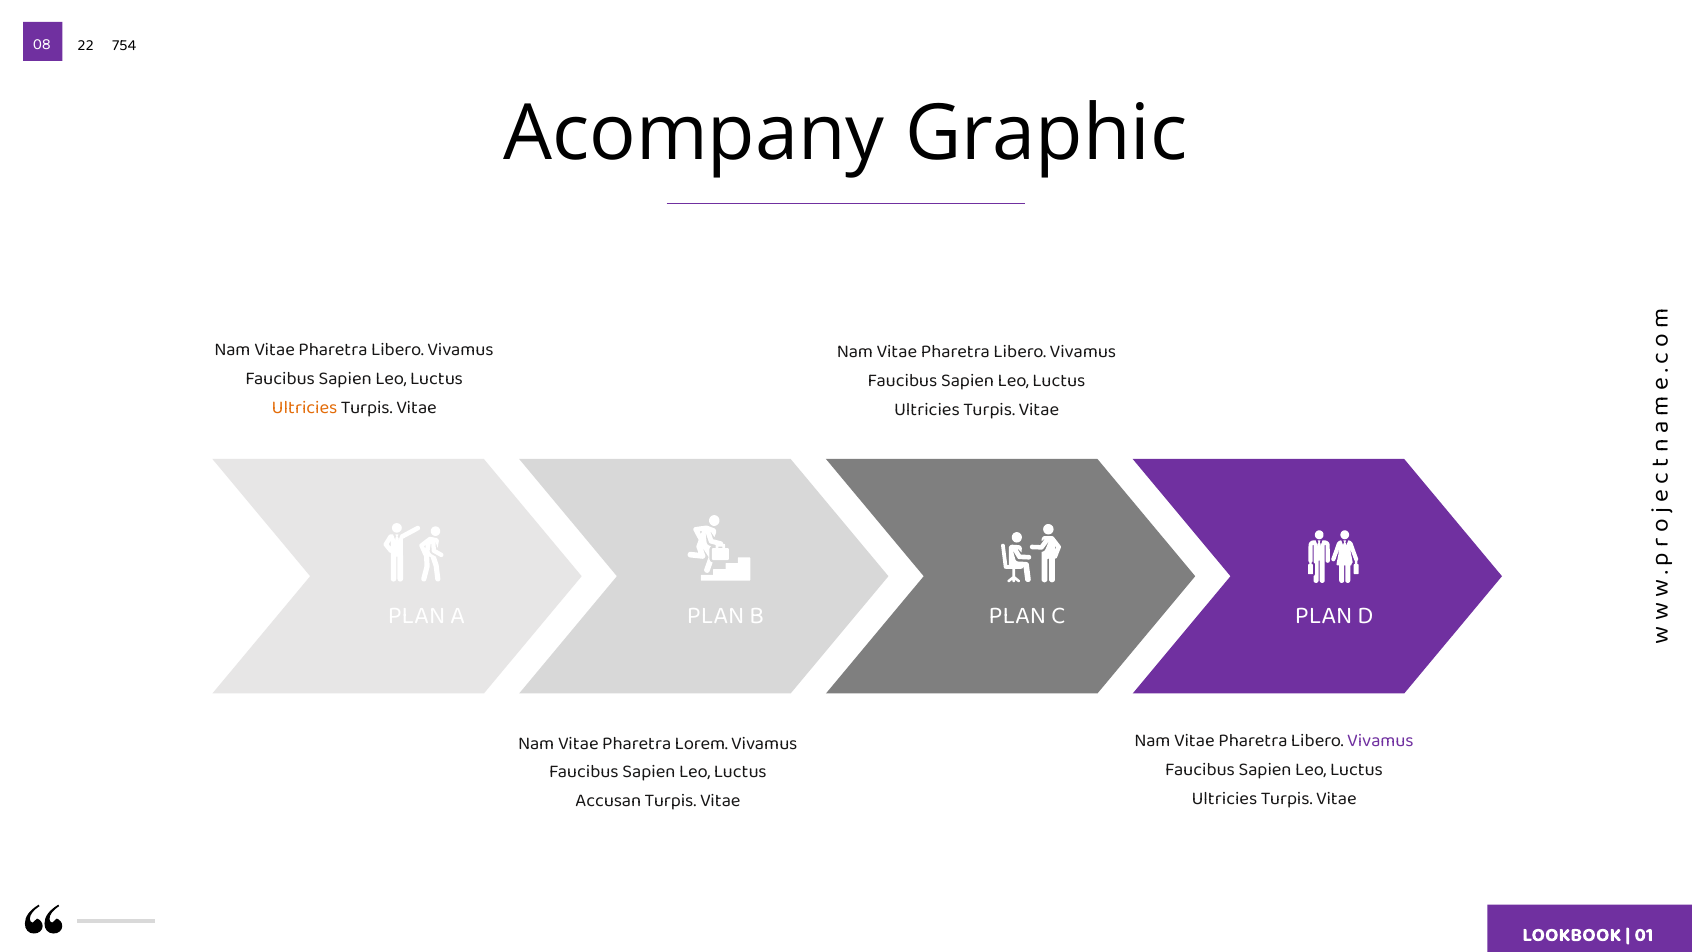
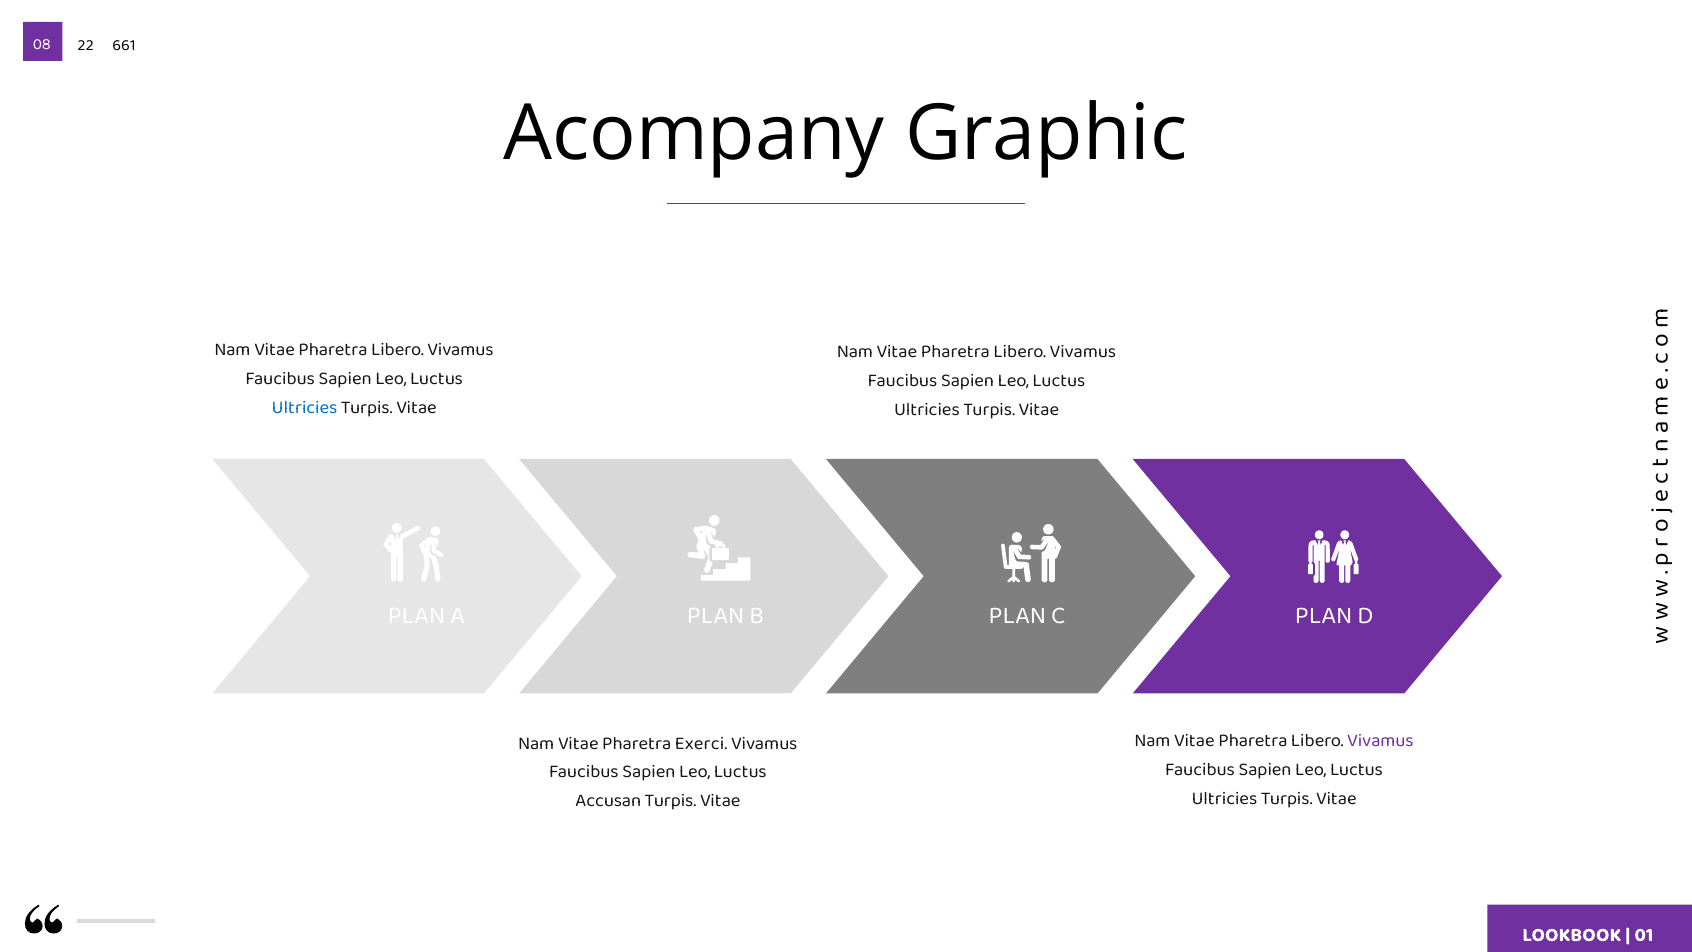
754: 754 -> 661 (124, 45)
Ultricies colour: orange -> blue (305, 407)
Lorem: Lorem -> Exerci (701, 743)
